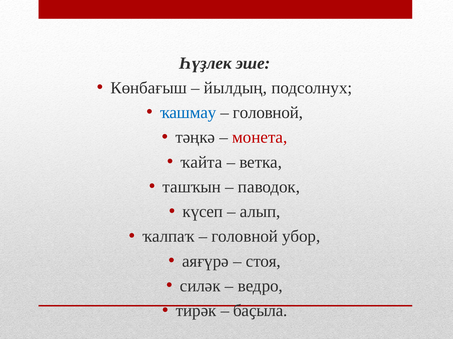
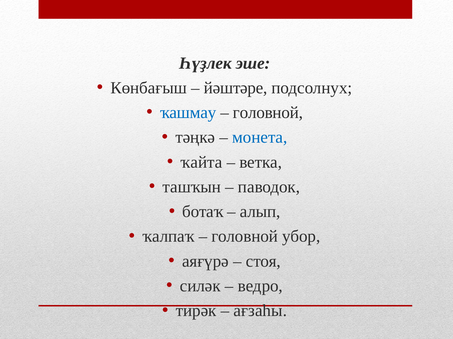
йылдың: йылдың -> йәштәре (236, 88)
монета colour: red -> blue (260, 138)
күсеп: күсеп -> ботаҡ (203, 212)
баҫыла: баҫыла -> ағзаһы (260, 311)
